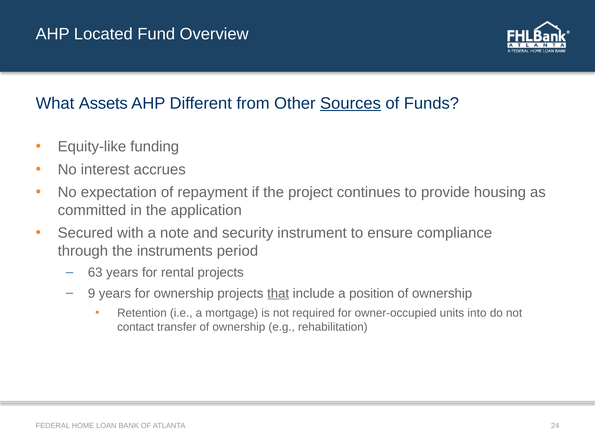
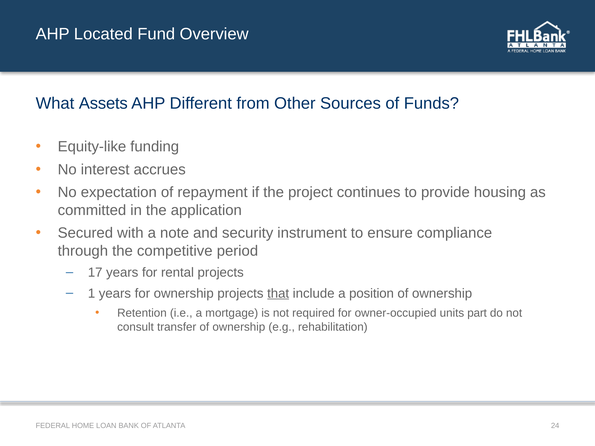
Sources underline: present -> none (351, 103)
instruments: instruments -> competitive (175, 251)
63: 63 -> 17 (95, 273)
9: 9 -> 1 (92, 294)
into: into -> part (477, 313)
contact: contact -> consult (136, 327)
